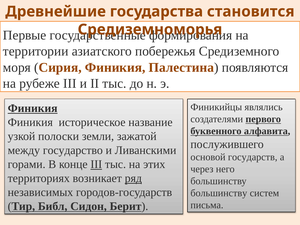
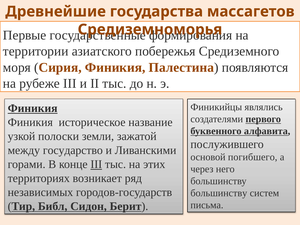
становится: становится -> массагетов (251, 12)
государств: государств -> погибшего (253, 157)
ряд underline: present -> none (133, 178)
